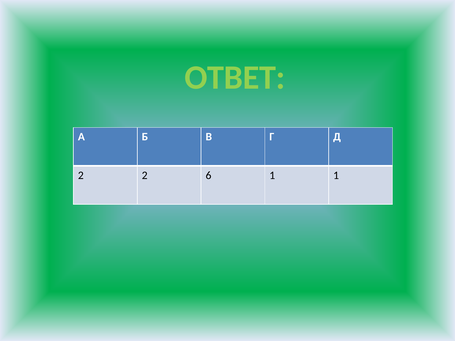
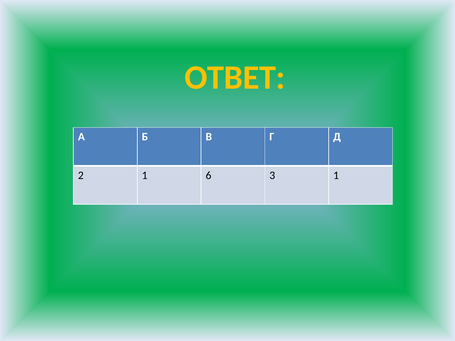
ОТВЕТ colour: light green -> yellow (235, 77)
2 2: 2 -> 1 (145, 175)
6 1: 1 -> 3 (272, 175)
